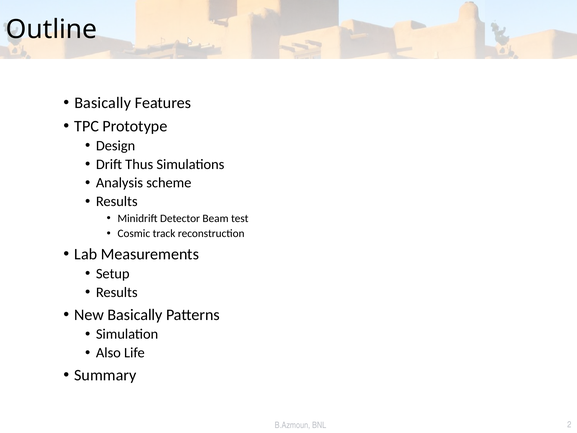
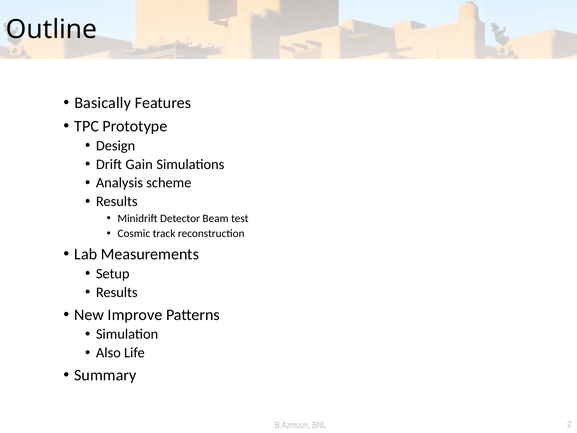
Thus: Thus -> Gain (139, 164)
New Basically: Basically -> Improve (135, 315)
